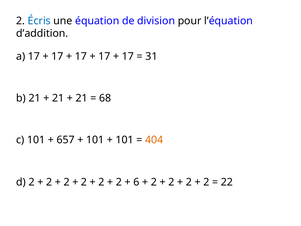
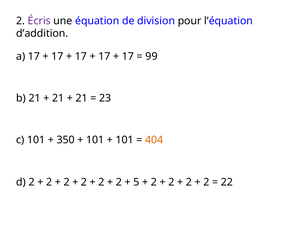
Écris colour: blue -> purple (39, 21)
31: 31 -> 99 (152, 56)
68: 68 -> 23 (105, 98)
657: 657 -> 350 (66, 140)
6: 6 -> 5 (136, 182)
